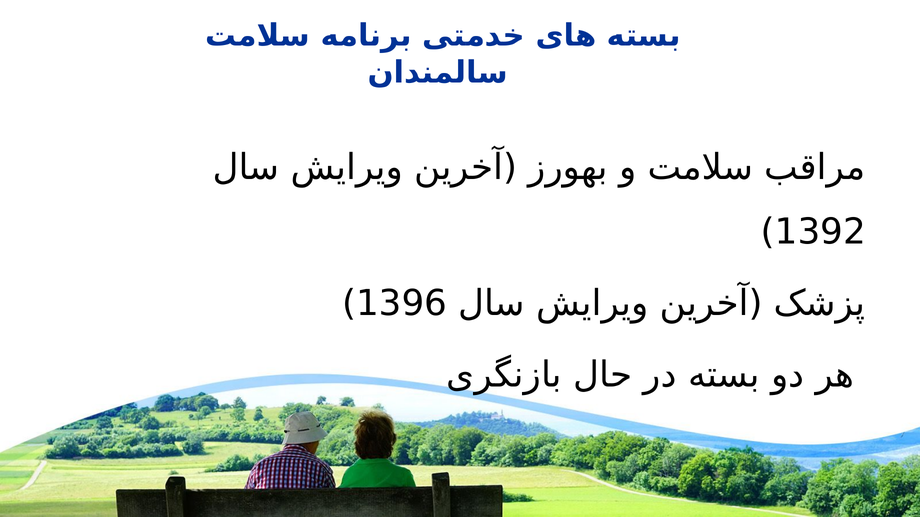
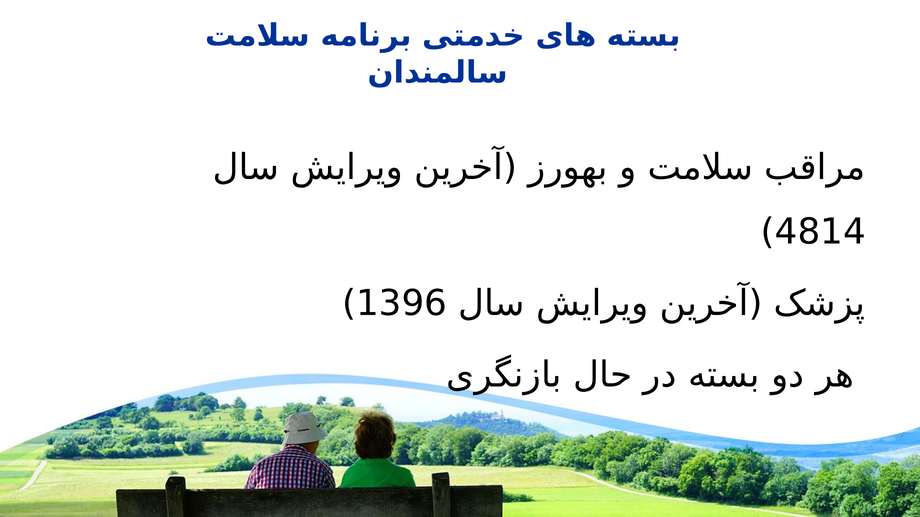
1392: 1392 -> 4814 (820, 232)
